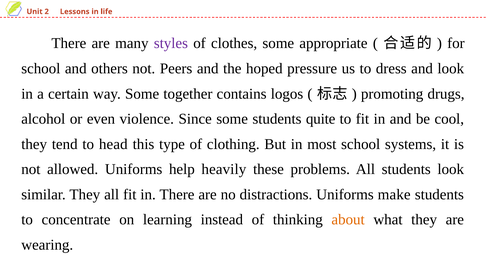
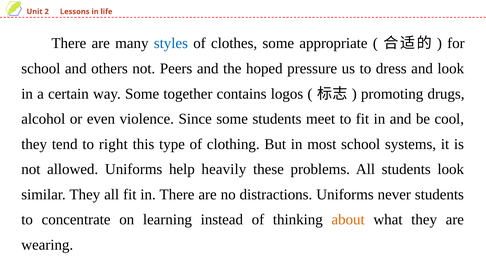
styles colour: purple -> blue (171, 43)
quite: quite -> meet (321, 119)
head: head -> right (113, 144)
make: make -> never (394, 195)
